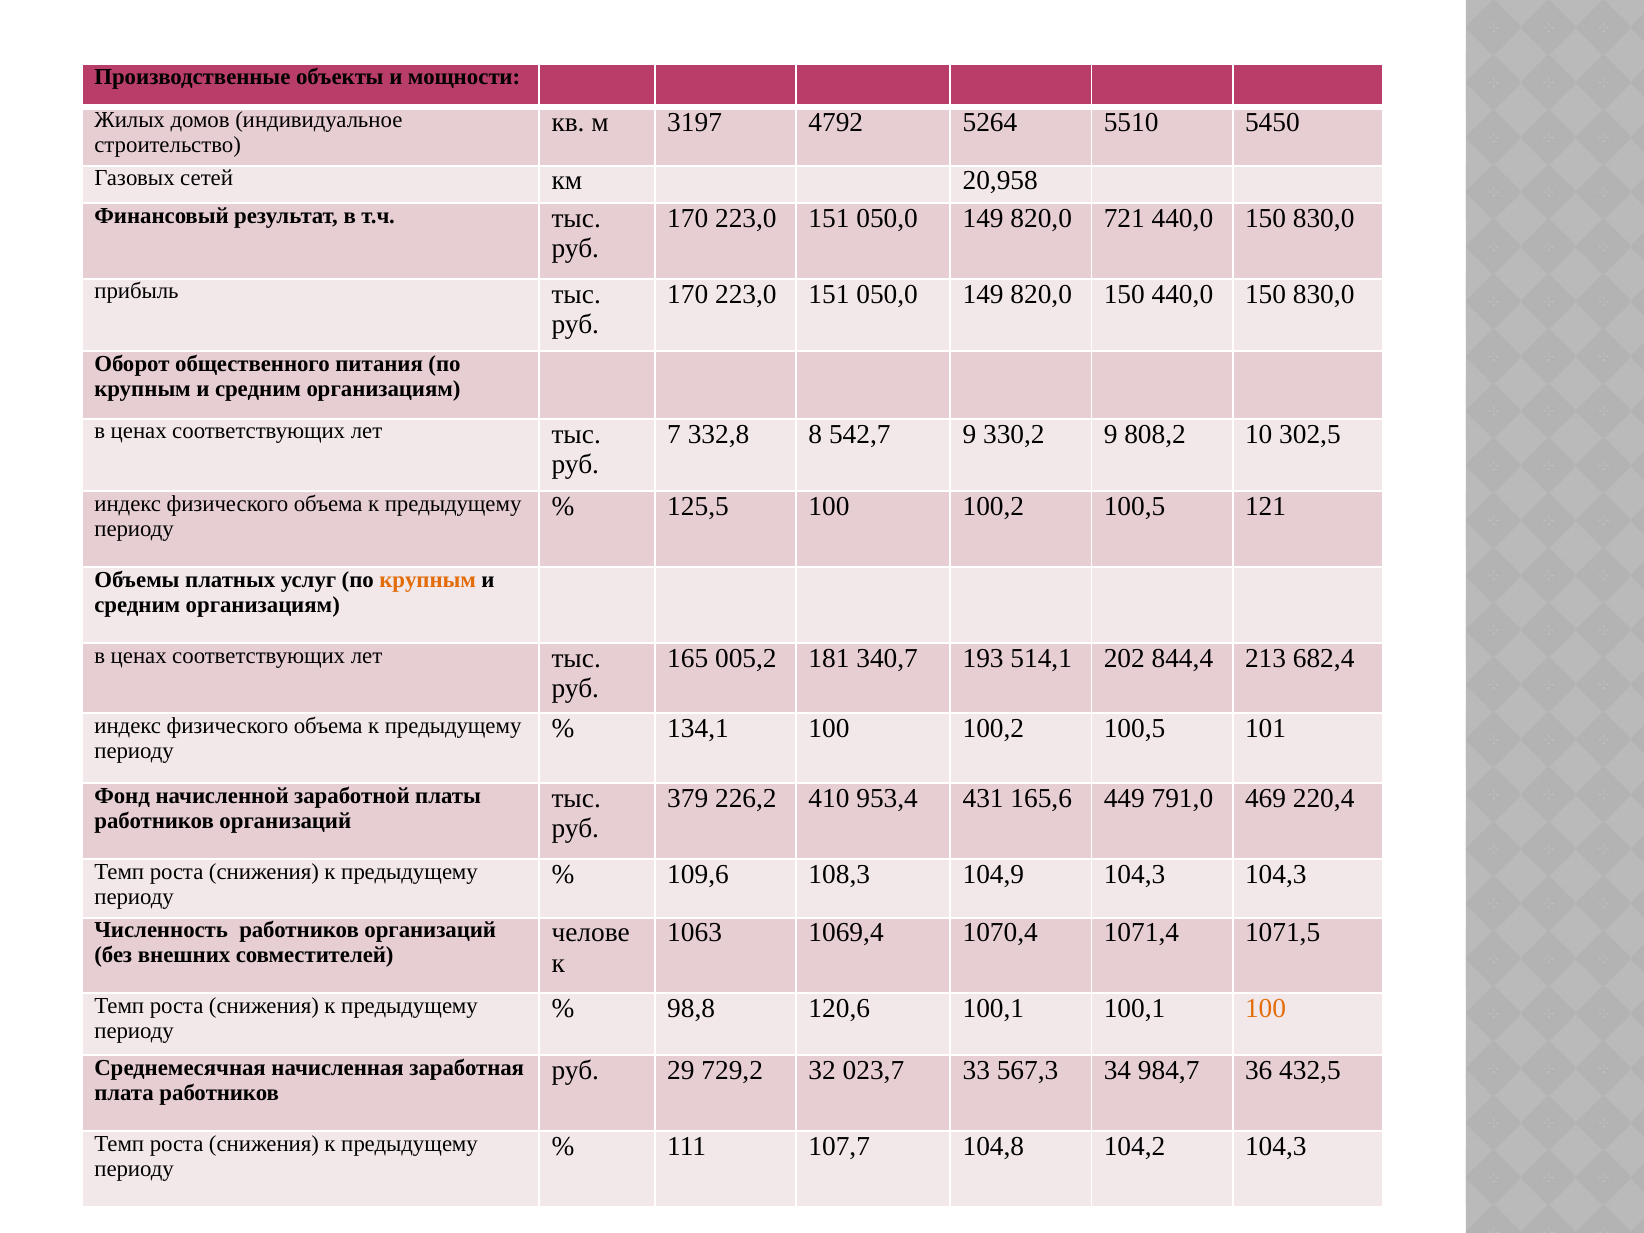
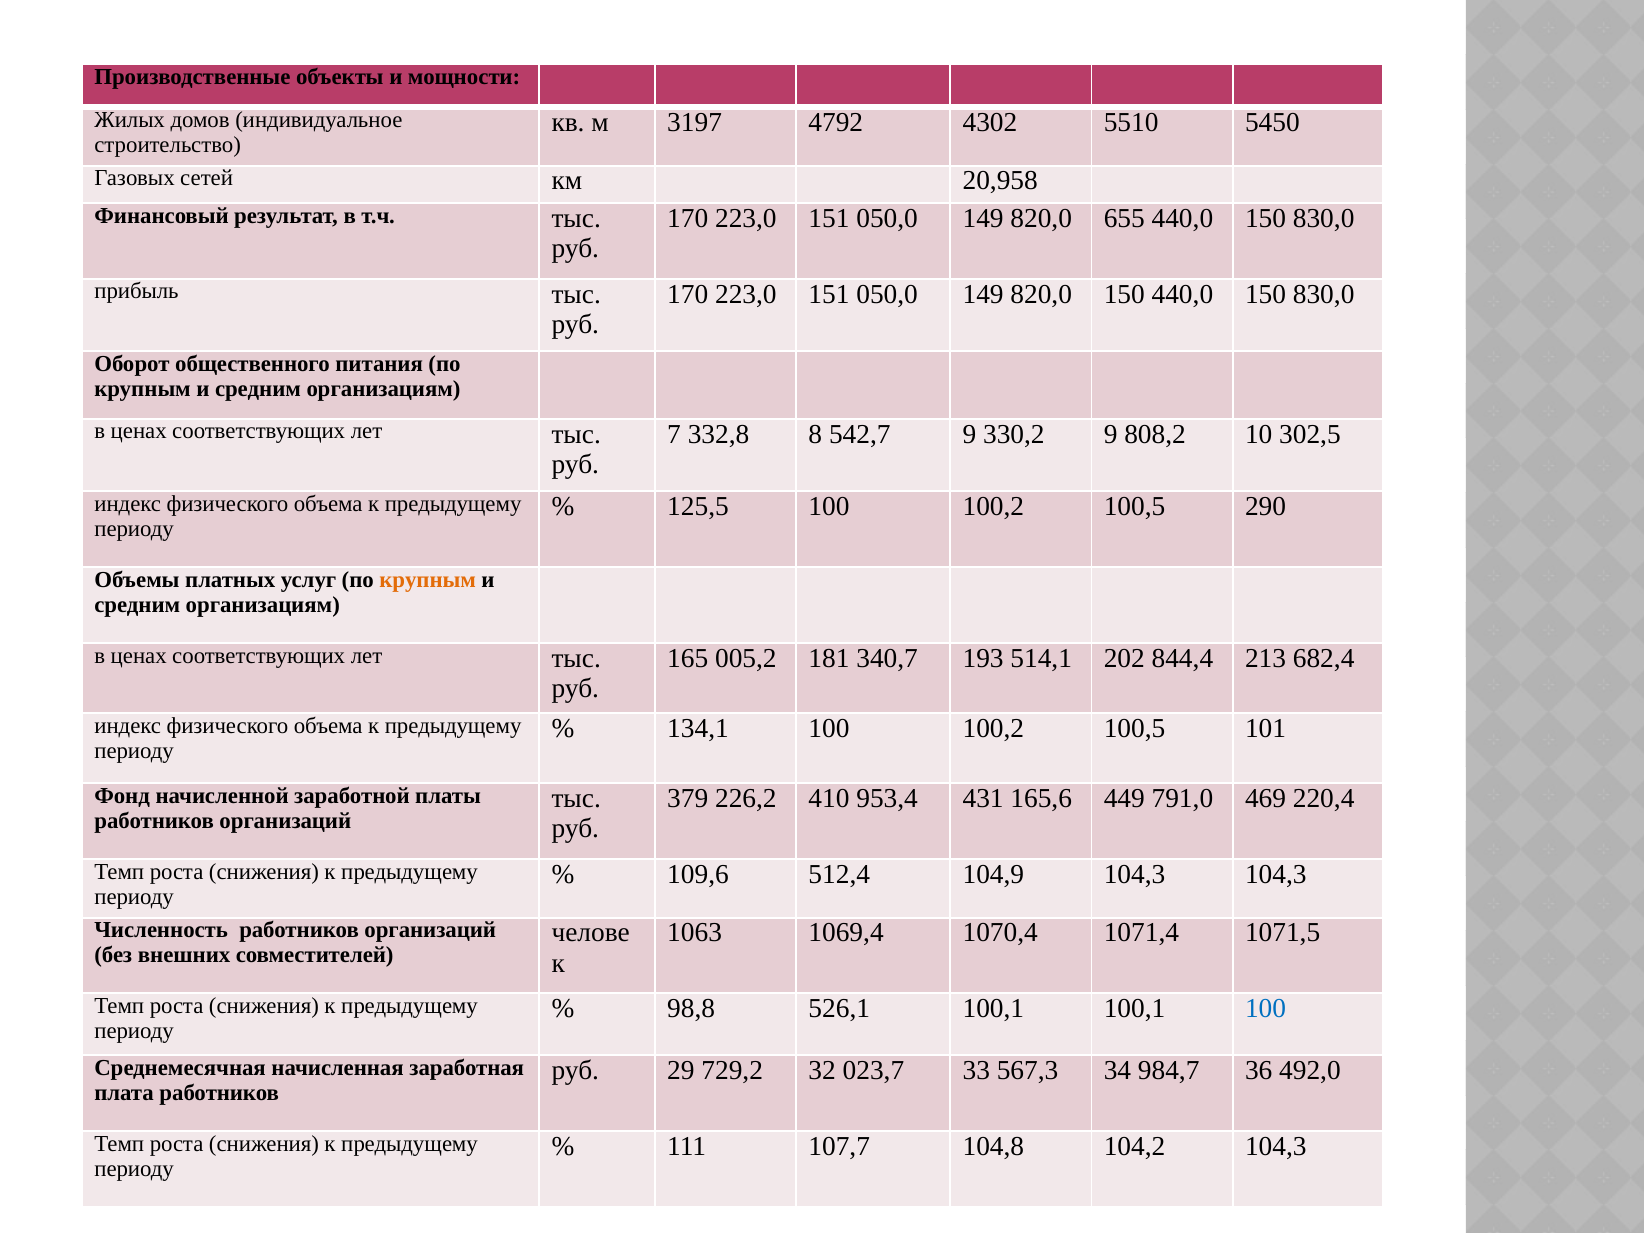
5264: 5264 -> 4302 (990, 122)
721: 721 -> 655 (1124, 218)
121: 121 -> 290 (1266, 506)
108,3: 108,3 -> 512,4 (839, 874)
120,6: 120,6 -> 526,1 (839, 1009)
100 colour: orange -> blue (1266, 1009)
432,5: 432,5 -> 492,0 (1310, 1071)
